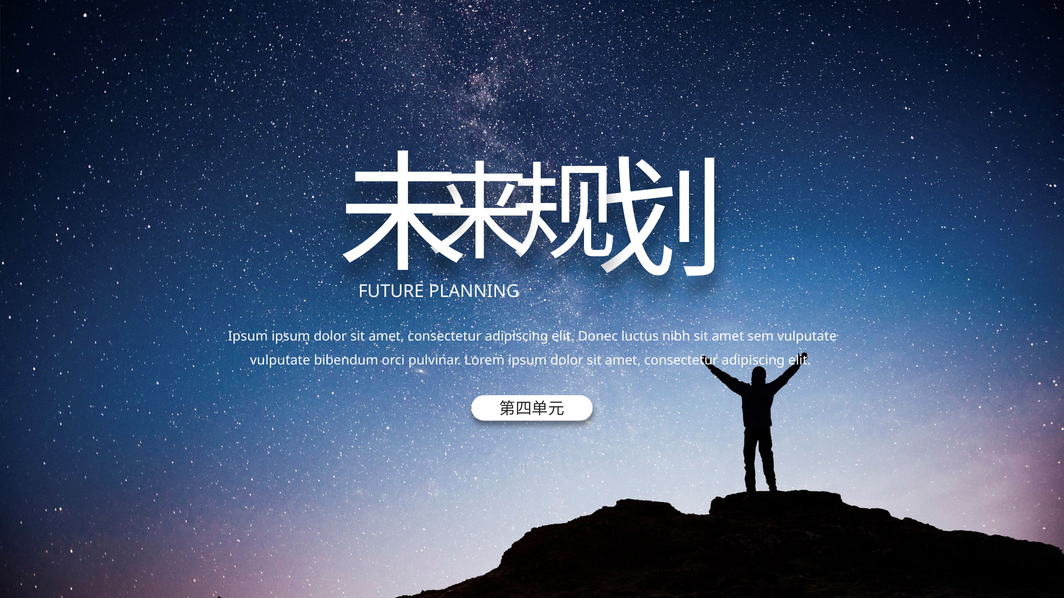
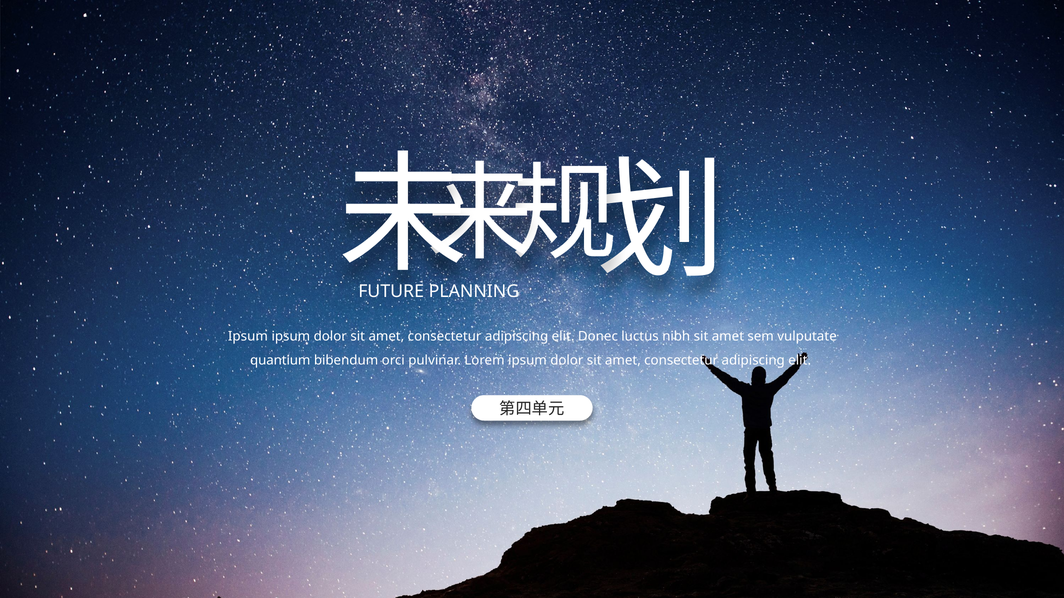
vulputate: vulputate -> quantium (280, 361)
